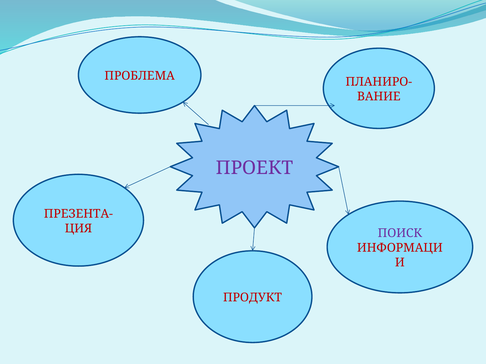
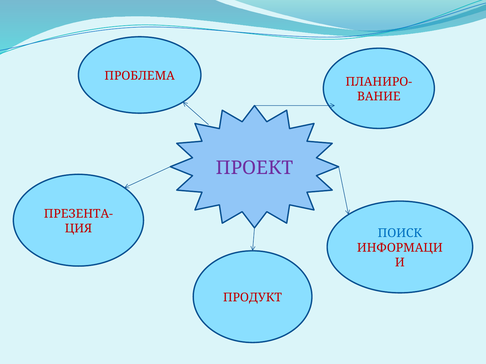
ПОИСК colour: purple -> blue (400, 234)
